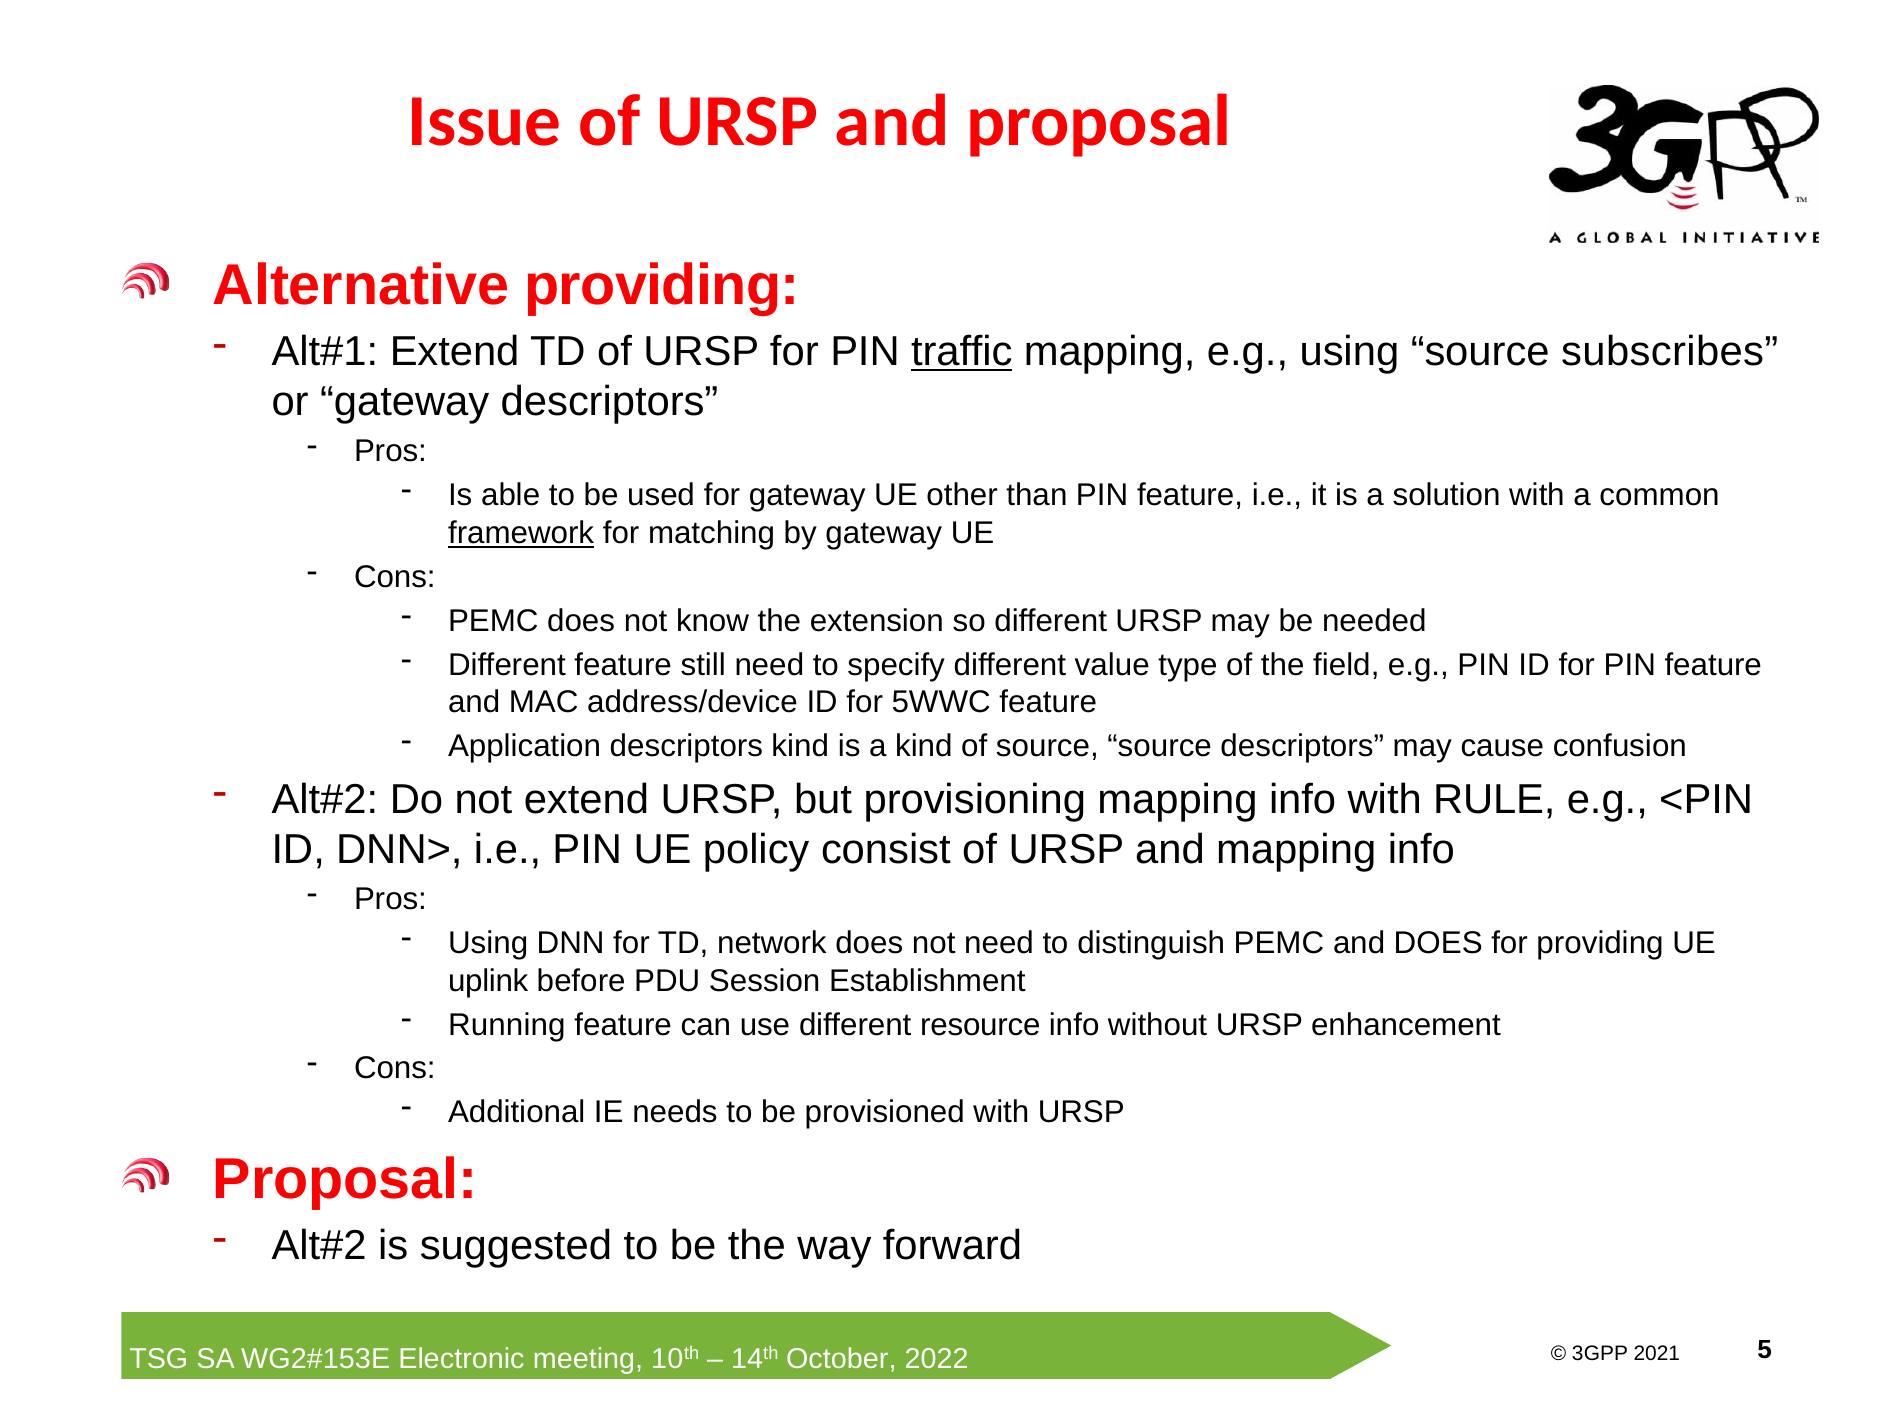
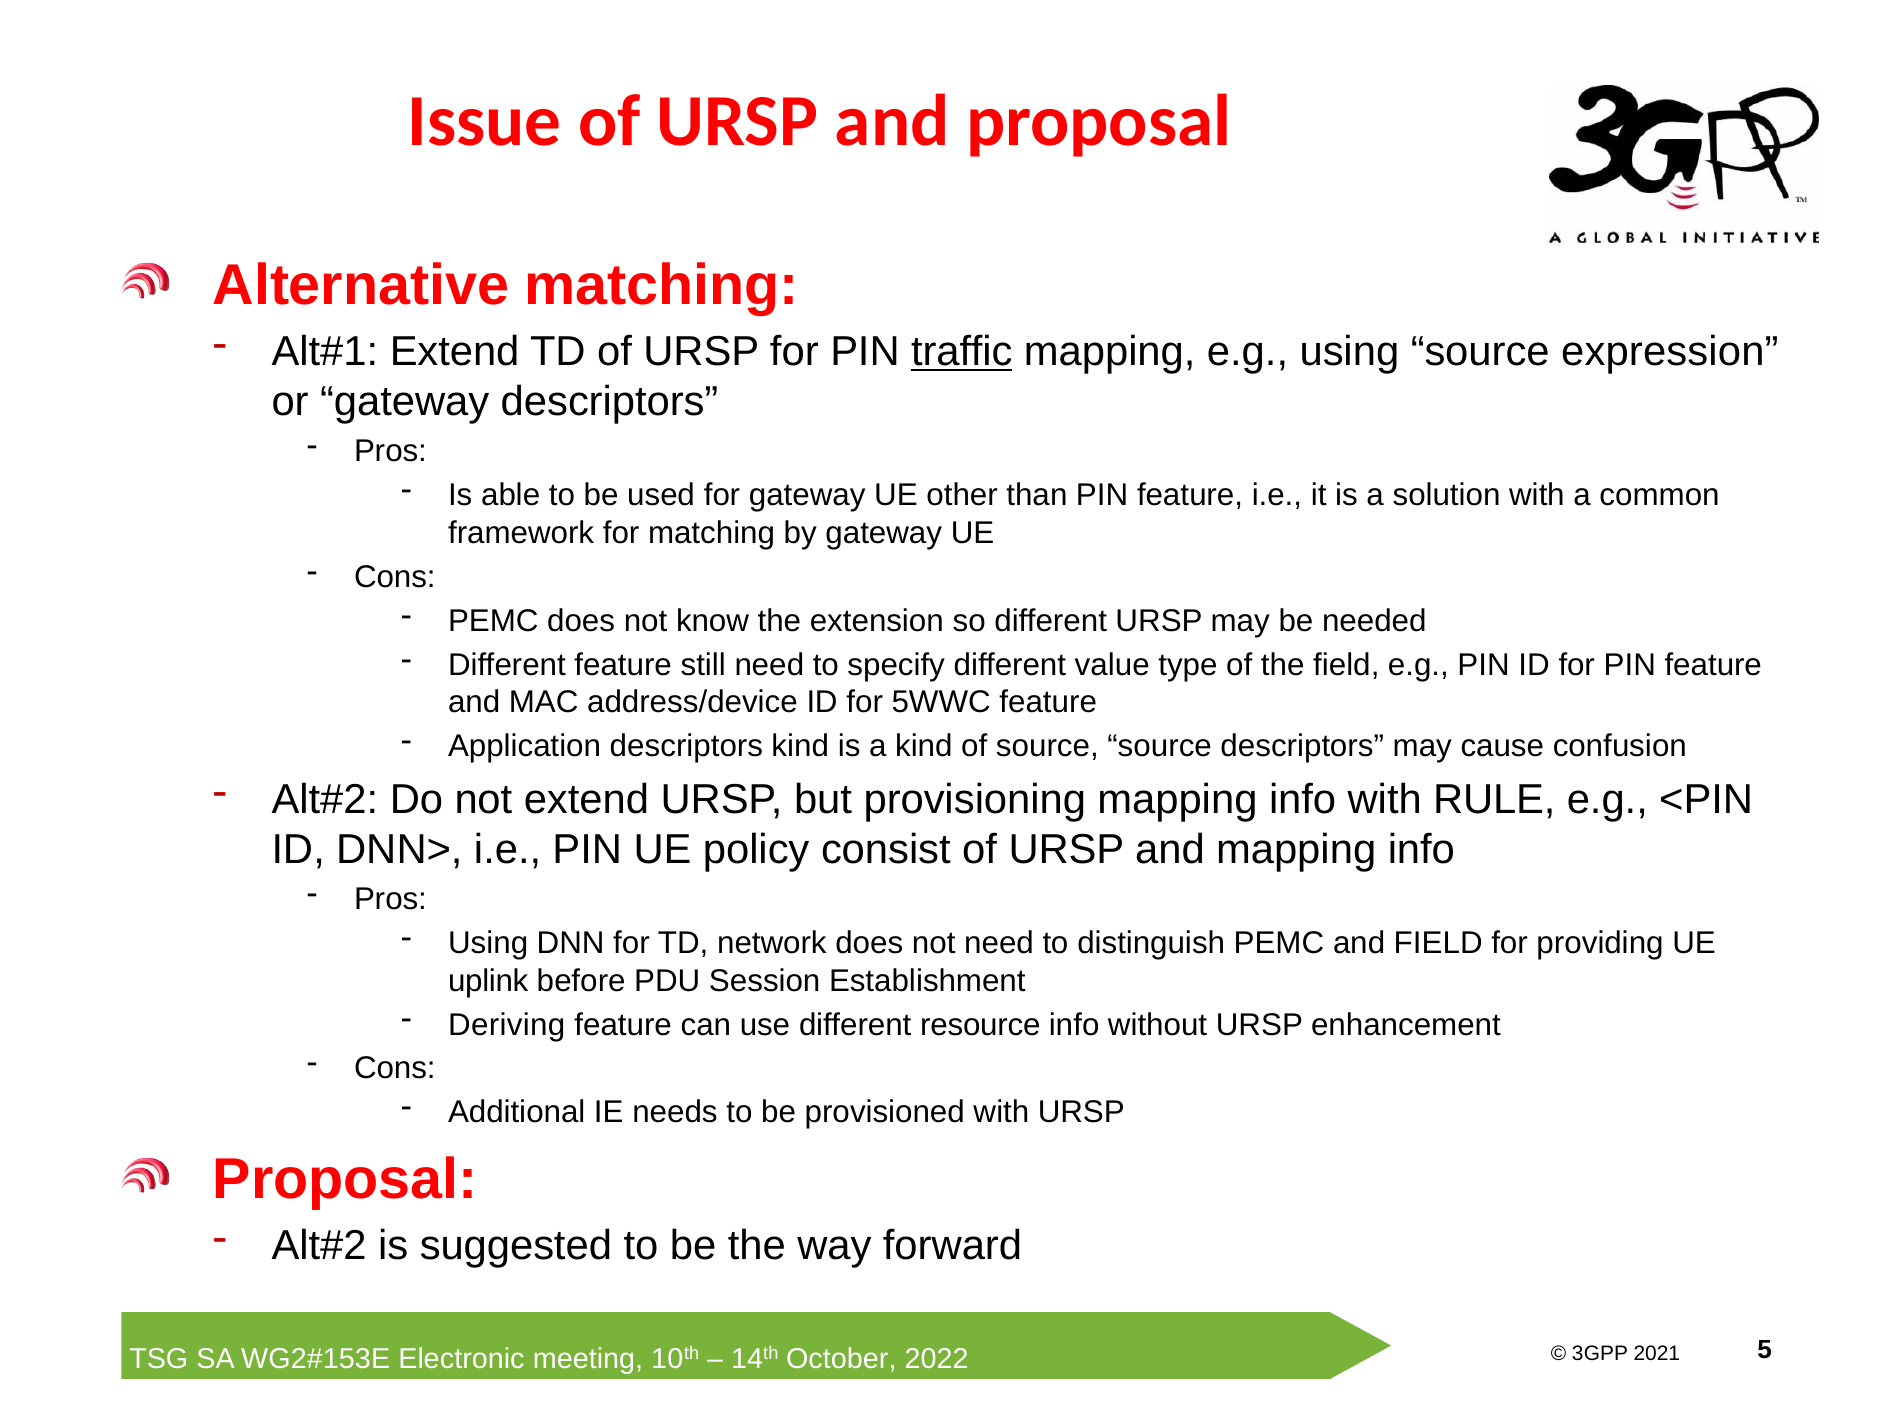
Alternative providing: providing -> matching (662, 285)
subscribes: subscribes -> expression (1670, 352)
framework underline: present -> none (521, 533)
and DOES: DOES -> FIELD (1438, 943)
Running: Running -> Deriving (507, 1024)
